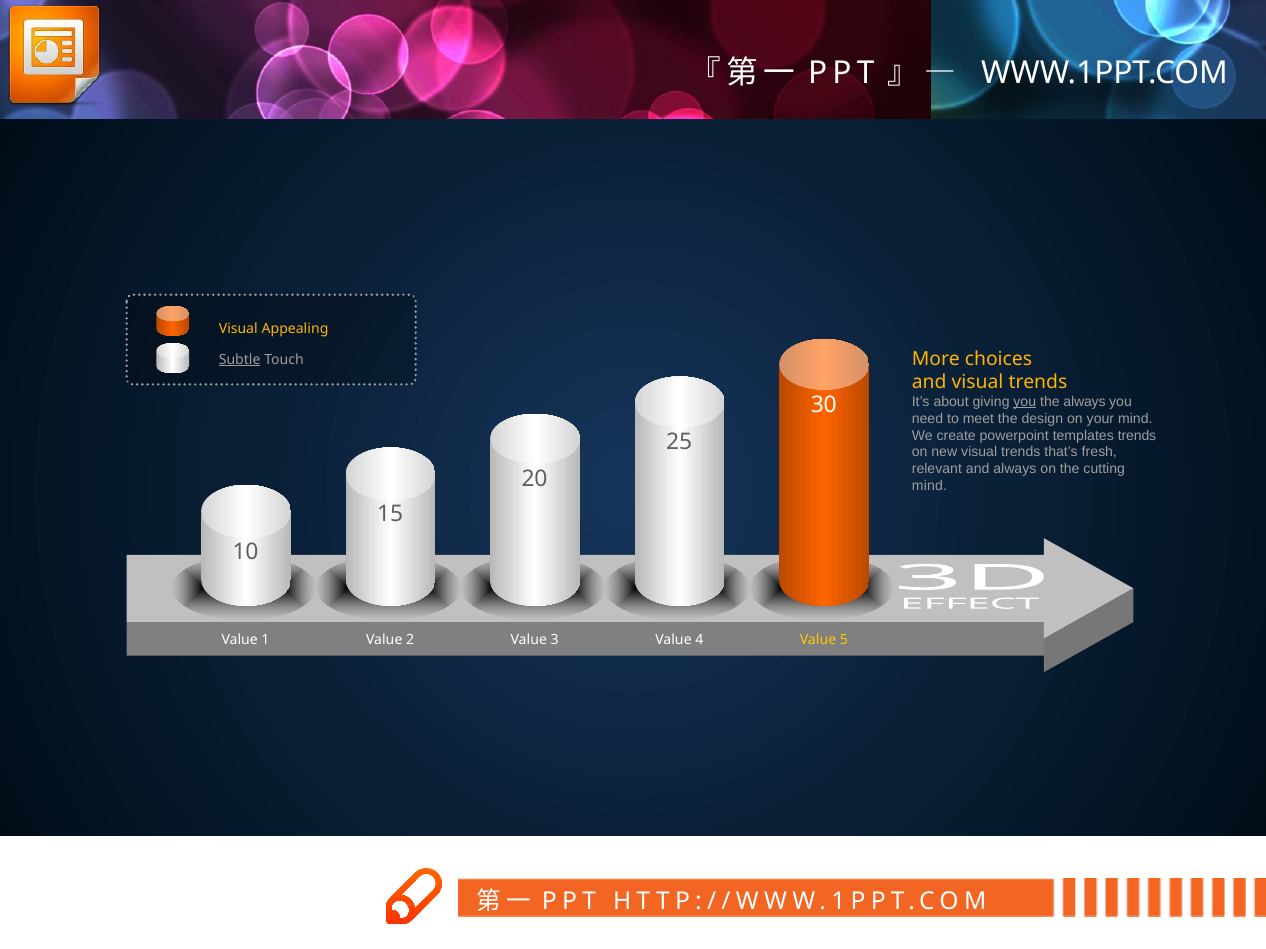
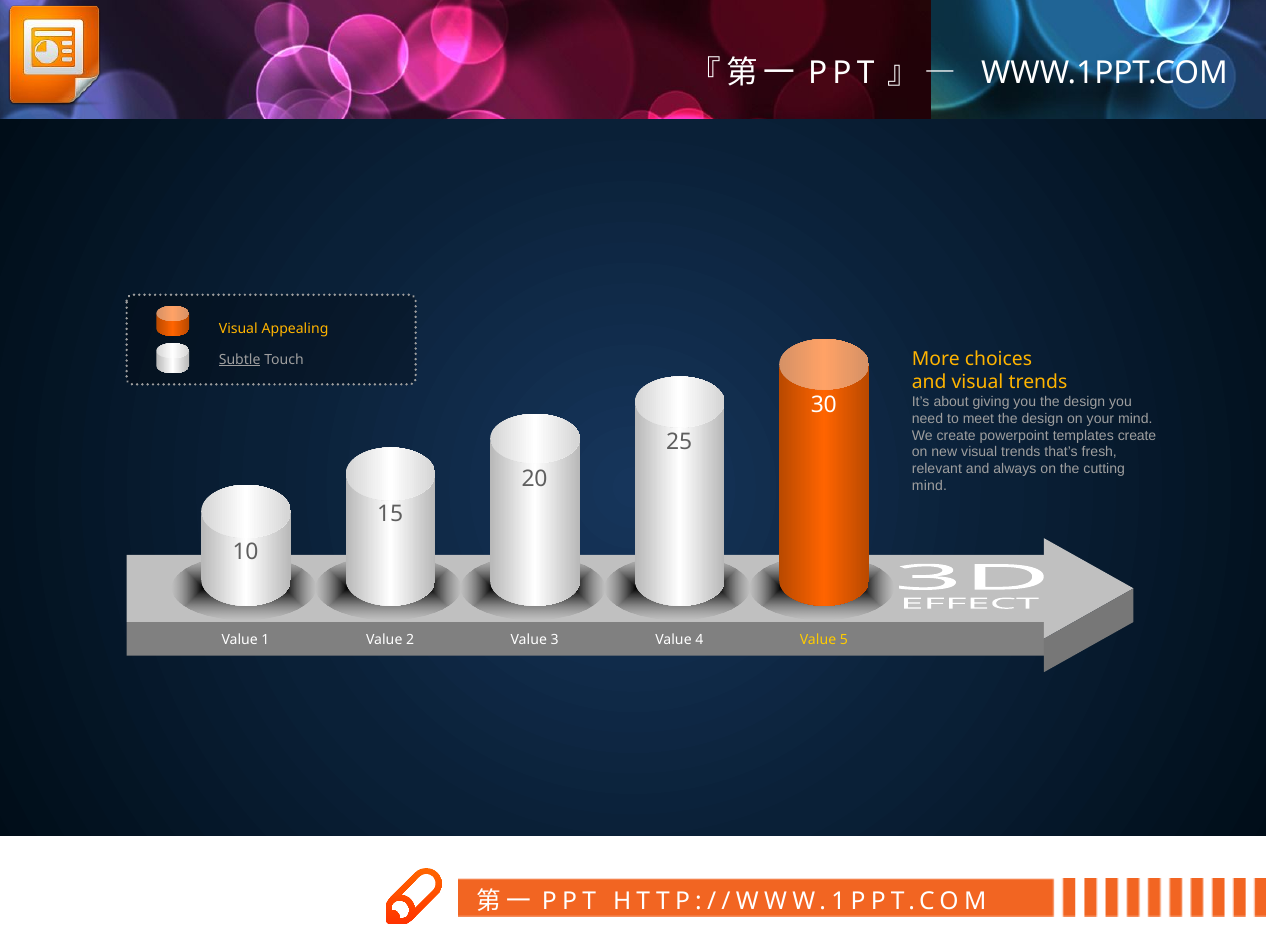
you underline: present -> none (1025, 402)
always: always -> design (1084, 402)
templates trends: trends -> create (1137, 436)
